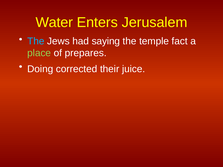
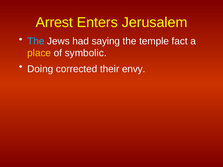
Water: Water -> Arrest (54, 22)
place colour: light green -> yellow (39, 53)
prepares: prepares -> symbolic (86, 53)
juice: juice -> envy (134, 69)
